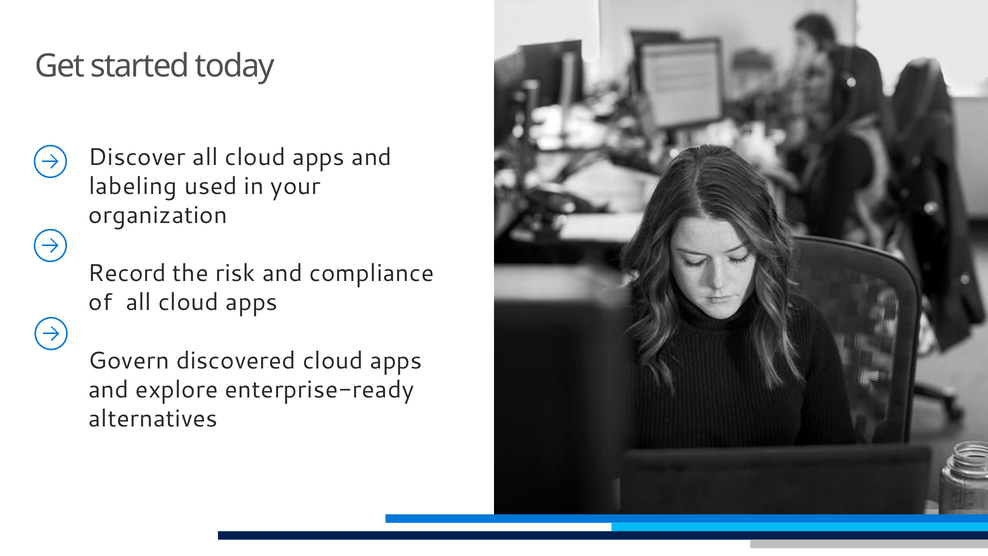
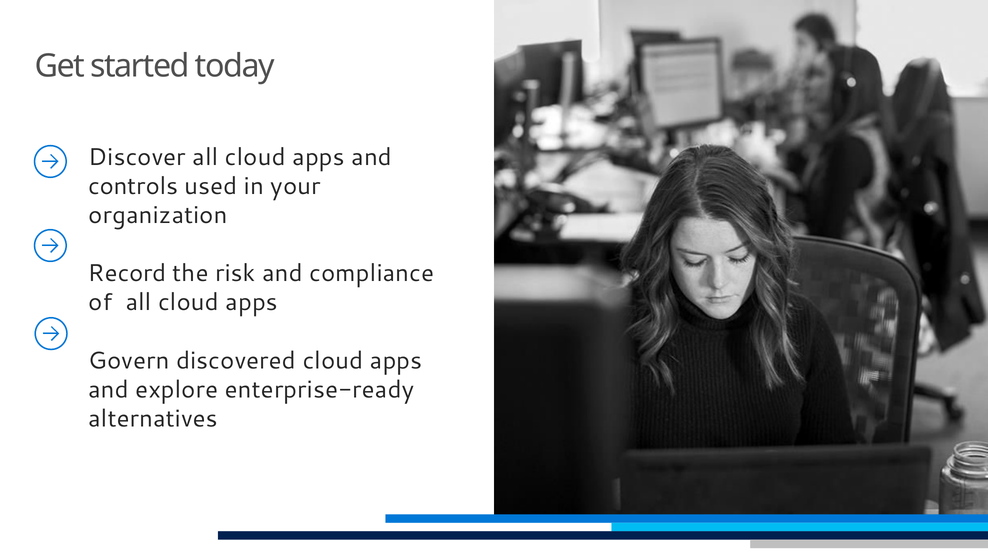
labeling: labeling -> controls (133, 186)
